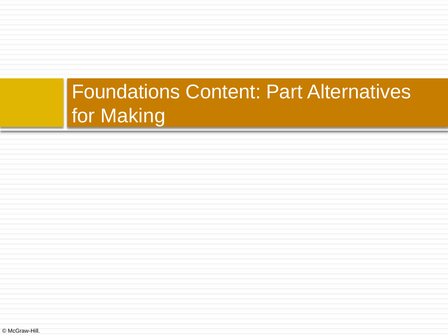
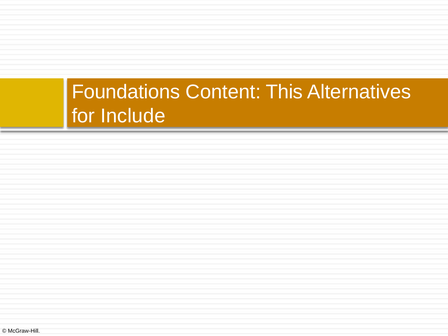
Part: Part -> This (284, 92)
Making: Making -> Include (133, 116)
